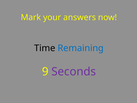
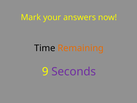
Remaining colour: blue -> orange (81, 48)
